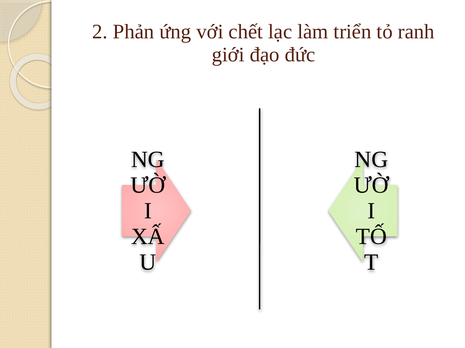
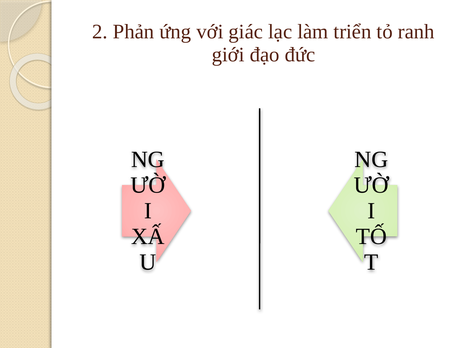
chết: chết -> giác (246, 32)
